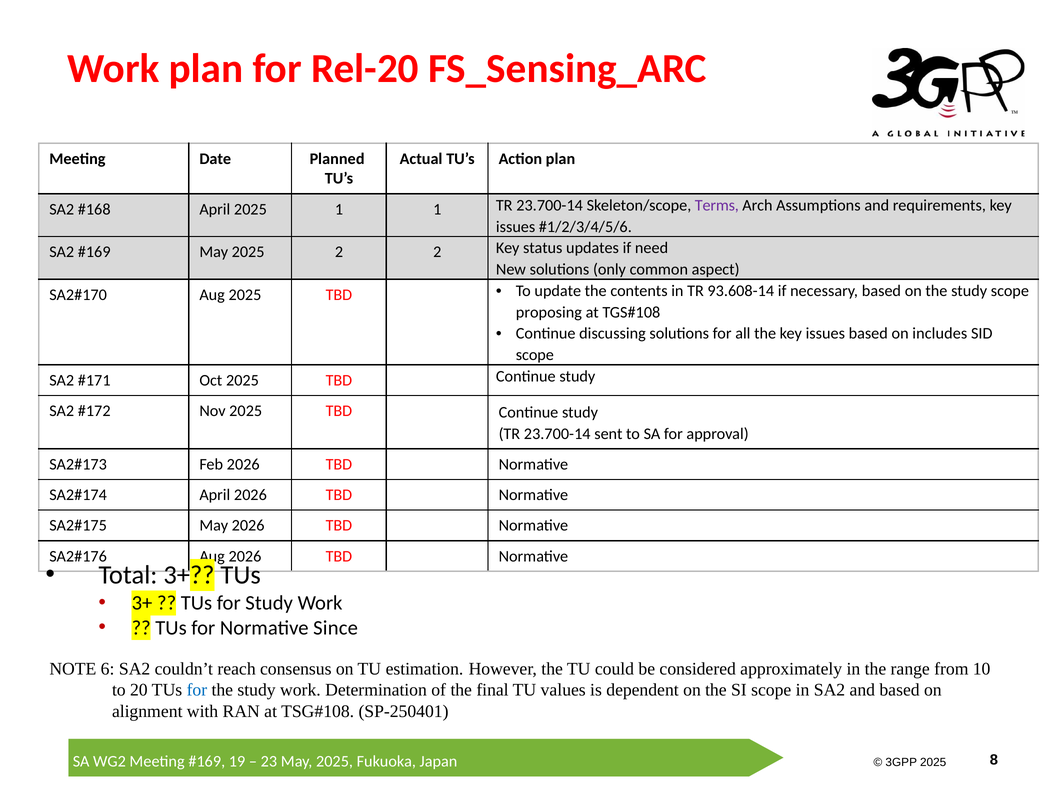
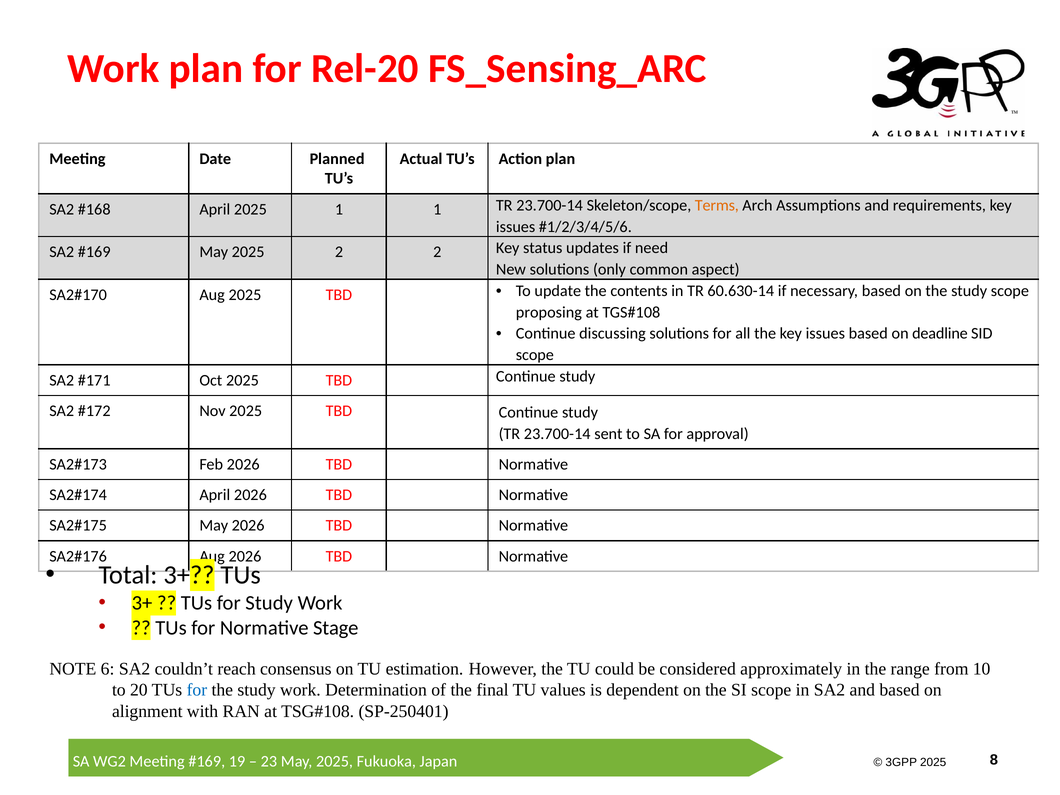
Terms colour: purple -> orange (717, 205)
93.608-14: 93.608-14 -> 60.630-14 (741, 291)
includes: includes -> deadline (940, 334)
Since: Since -> Stage (336, 628)
